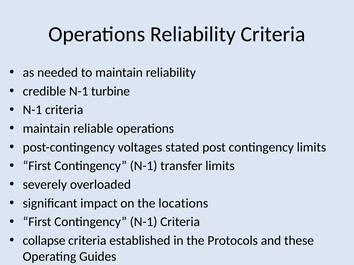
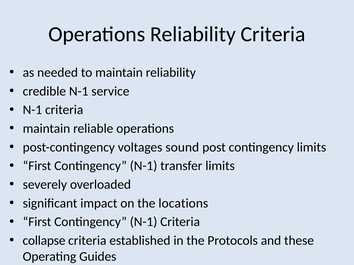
turbine: turbine -> service (110, 91)
stated: stated -> sound (182, 147)
